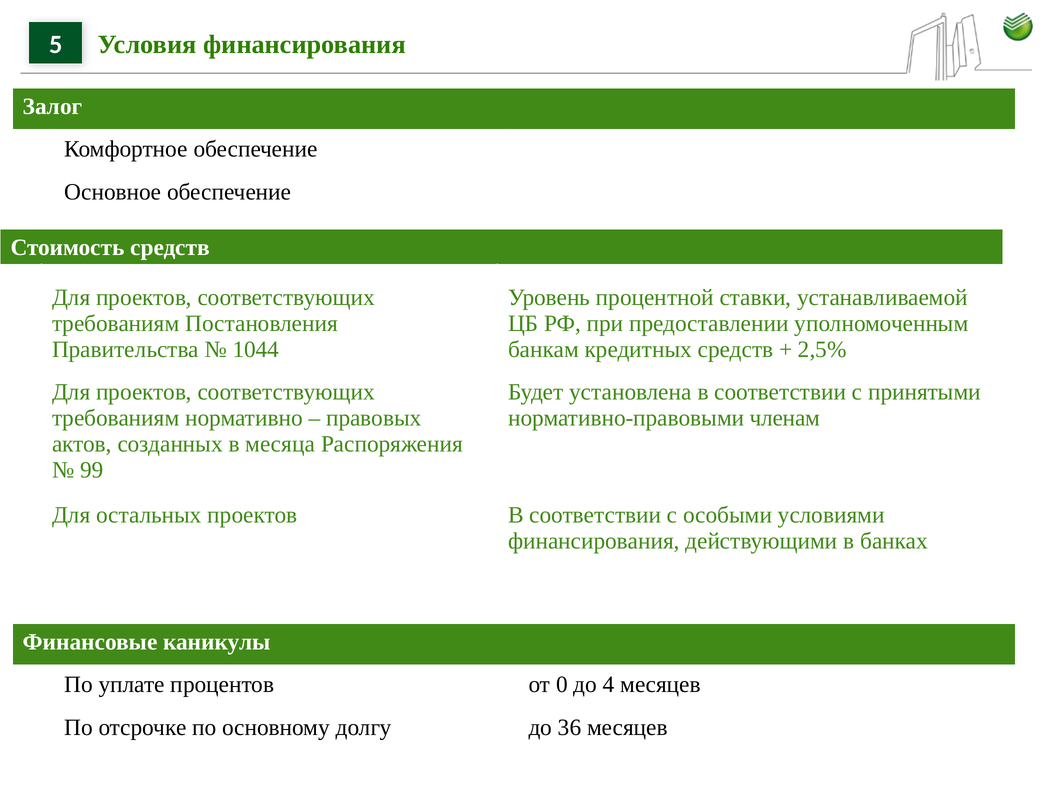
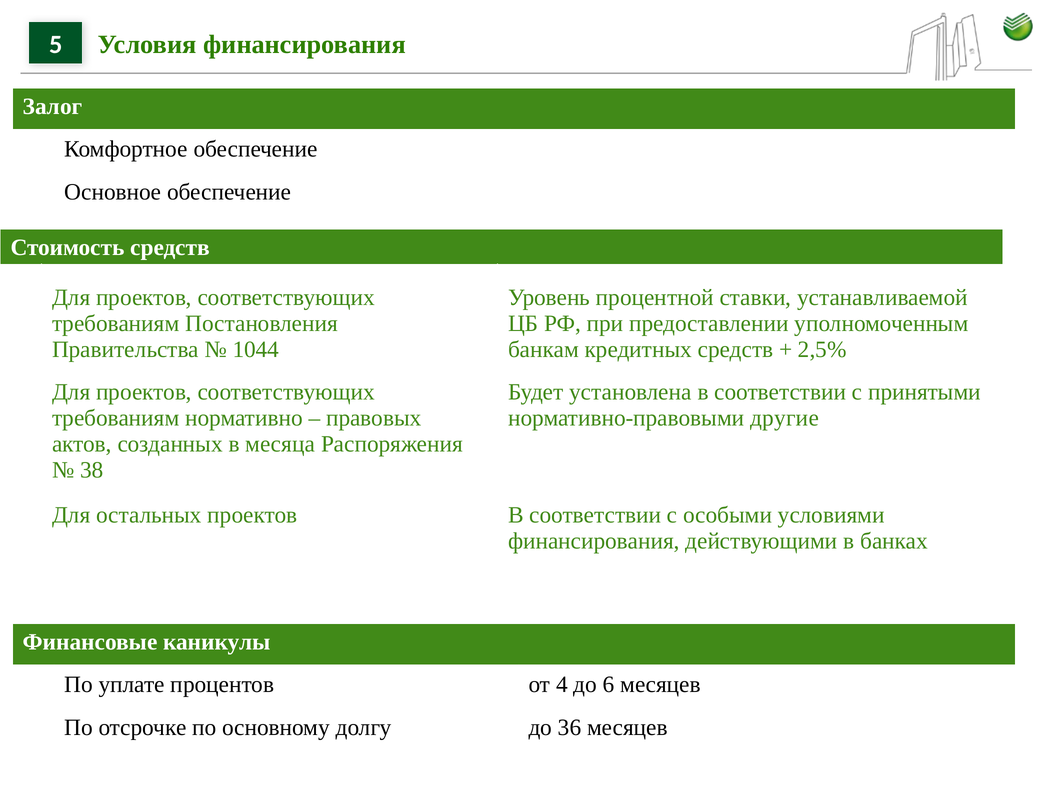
членам: членам -> другие (785, 418)
99: 99 -> 38 (92, 470)
0: 0 -> 4 (562, 684)
4: 4 -> 6 (609, 684)
